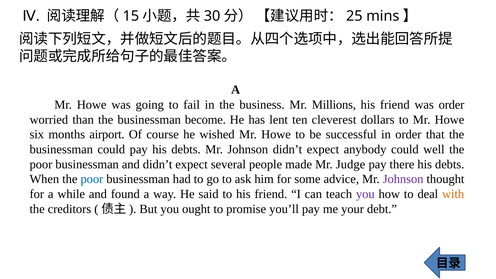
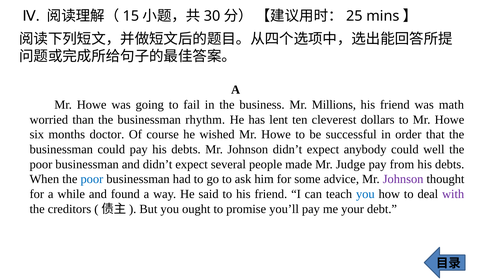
was order: order -> math (451, 105)
become: become -> rhythm (205, 120)
airport: airport -> doctor (107, 135)
there: there -> from (402, 164)
you colour: purple -> blue (365, 194)
with colour: orange -> purple (453, 194)
